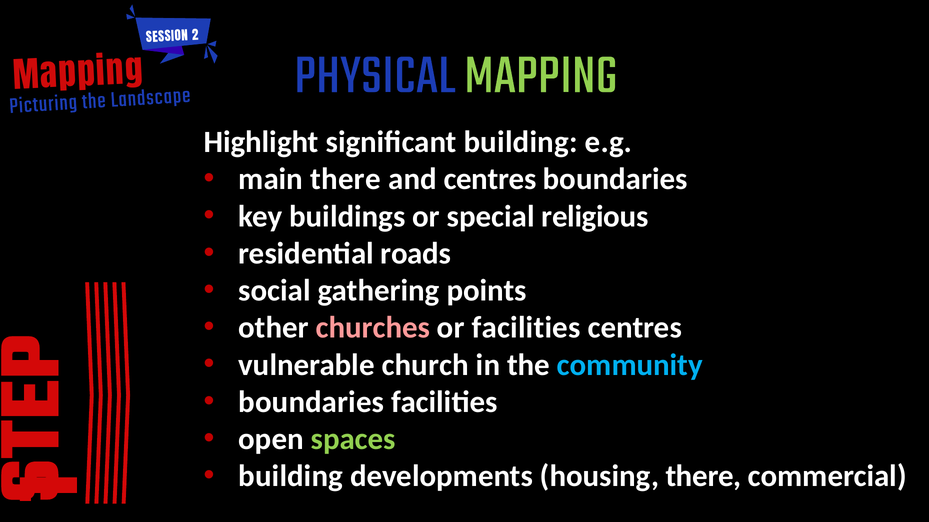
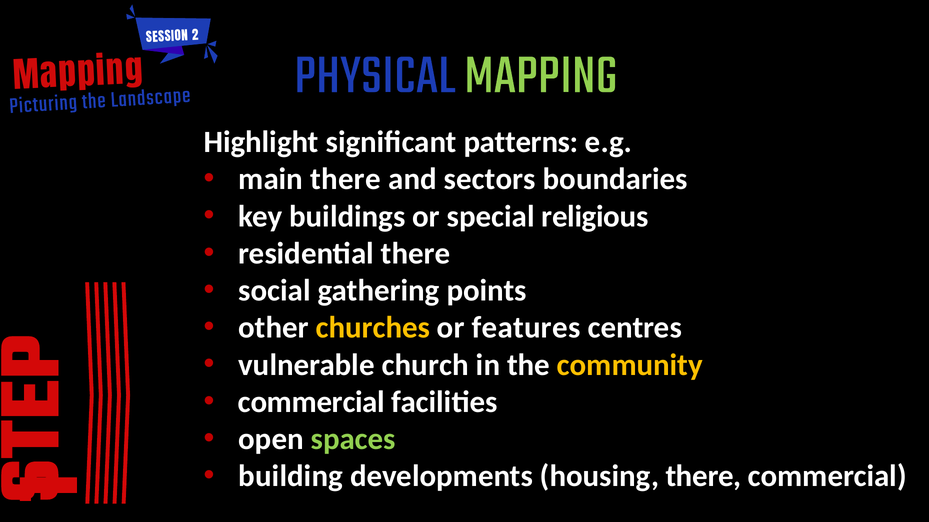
significant building: building -> patterns (521, 142)
and centres: centres -> sectors (490, 179)
residential roads: roads -> there (416, 254)
churches colour: pink -> yellow (373, 328)
or facilities: facilities -> features (526, 328)
community colour: light blue -> yellow (630, 365)
boundaries: boundaries -> commercial (311, 402)
